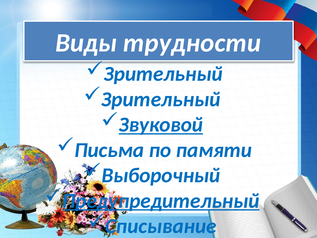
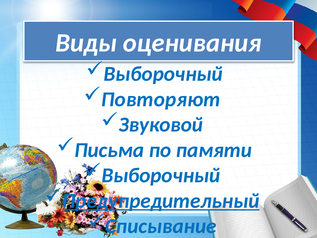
трудности: трудности -> оценивания (192, 43)
Зрительный: Зрительный -> Выборочный (163, 74)
Зрительный: Зрительный -> Повторяют (161, 99)
Звуковой underline: present -> none (161, 125)
